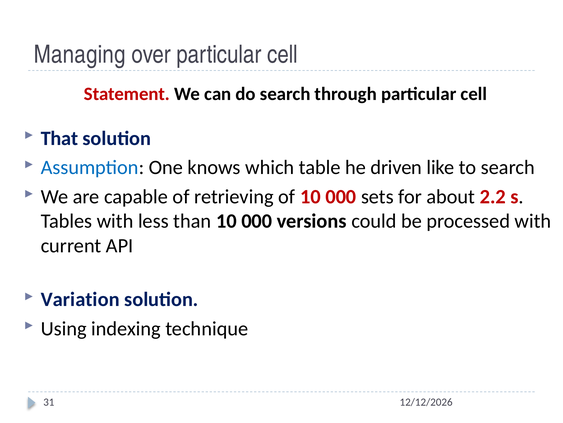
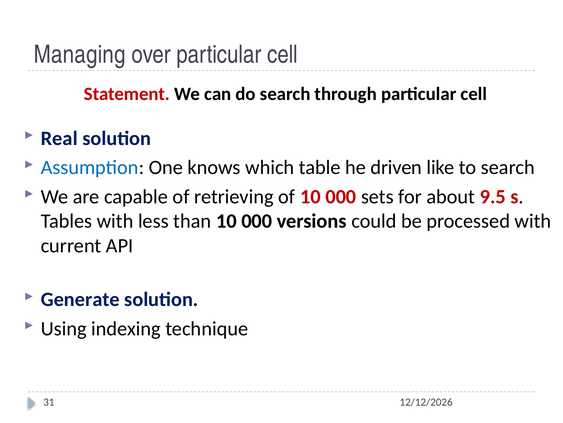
That: That -> Real (59, 138)
2.2: 2.2 -> 9.5 (493, 196)
Variation: Variation -> Generate (80, 299)
